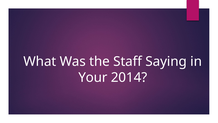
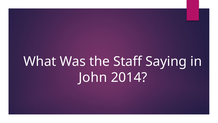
Your: Your -> John (93, 77)
